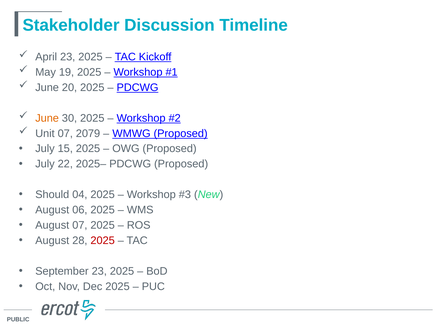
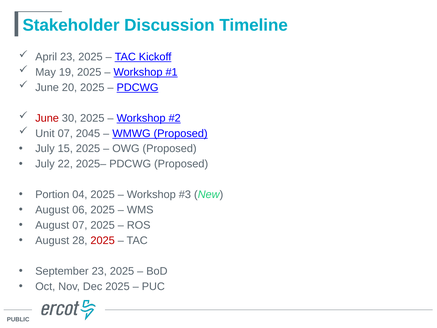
June colour: orange -> red (47, 118)
2079: 2079 -> 2045 (88, 133)
Should: Should -> Portion (52, 194)
